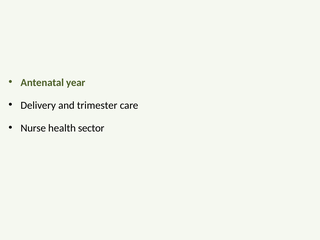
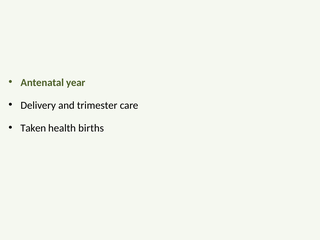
Nurse: Nurse -> Taken (33, 128)
sector: sector -> births (91, 128)
